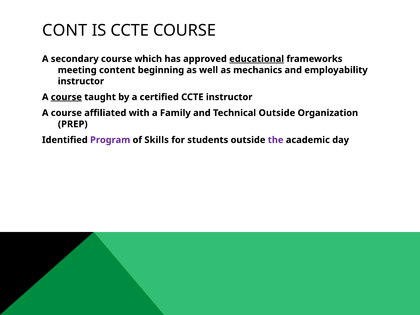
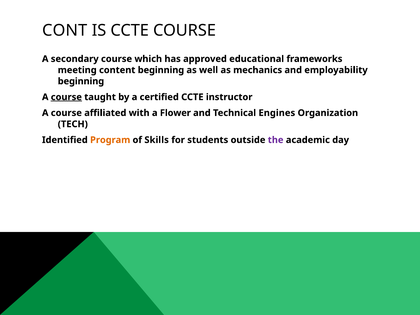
educational underline: present -> none (257, 59)
instructor: instructor -> beginning (81, 81)
Family: Family -> Flower (175, 113)
Technical Outside: Outside -> Engines (277, 113)
PREP: PREP -> TECH (73, 124)
Program colour: purple -> orange (110, 140)
